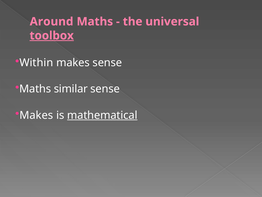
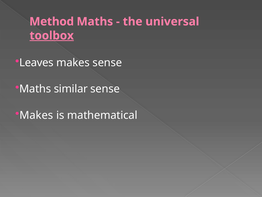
Around: Around -> Method (52, 22)
Within: Within -> Leaves (36, 63)
mathematical underline: present -> none (102, 115)
